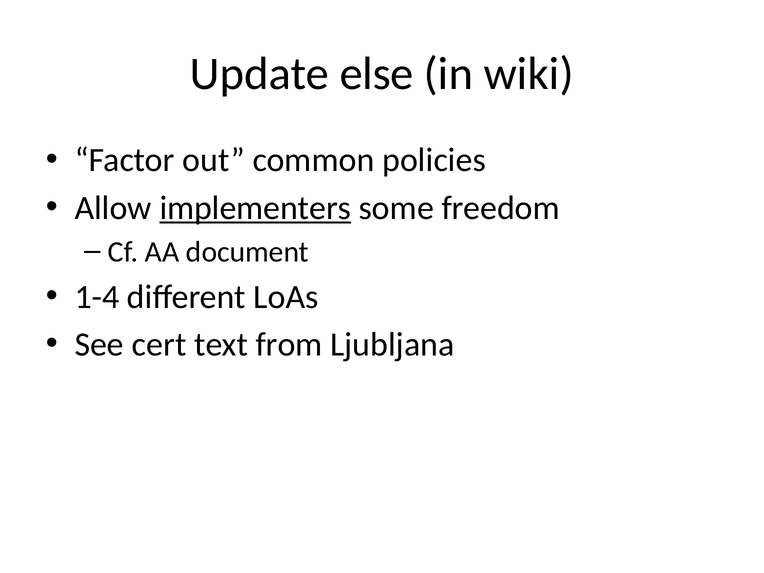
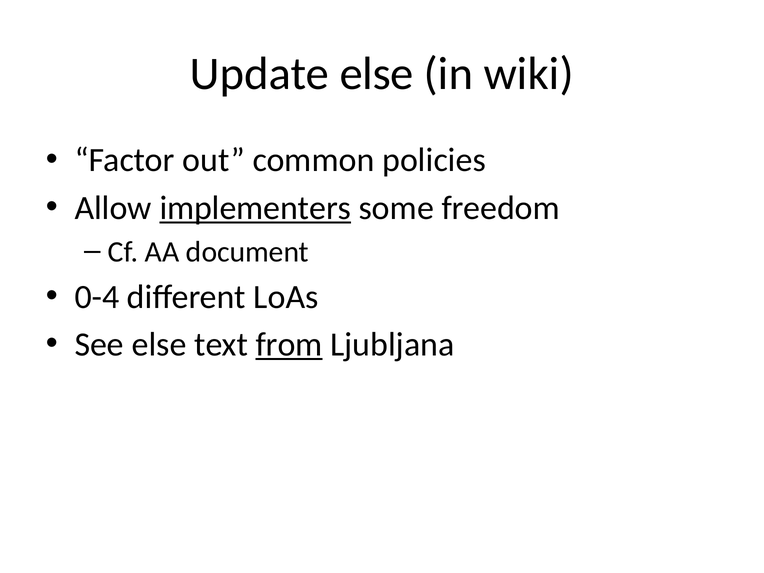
1-4: 1-4 -> 0-4 (97, 297)
See cert: cert -> else (159, 345)
from underline: none -> present (289, 345)
